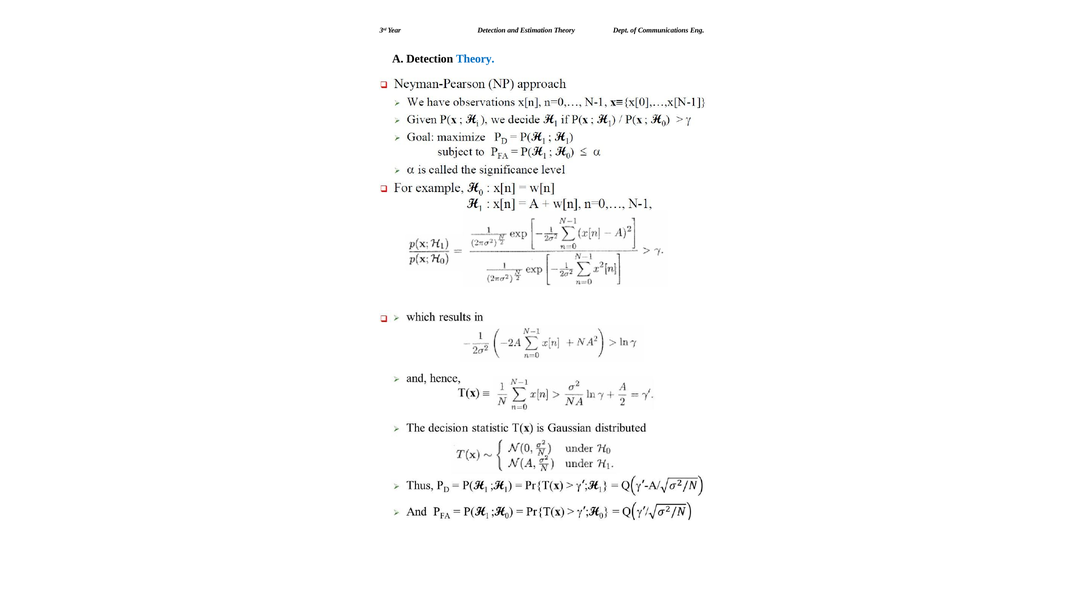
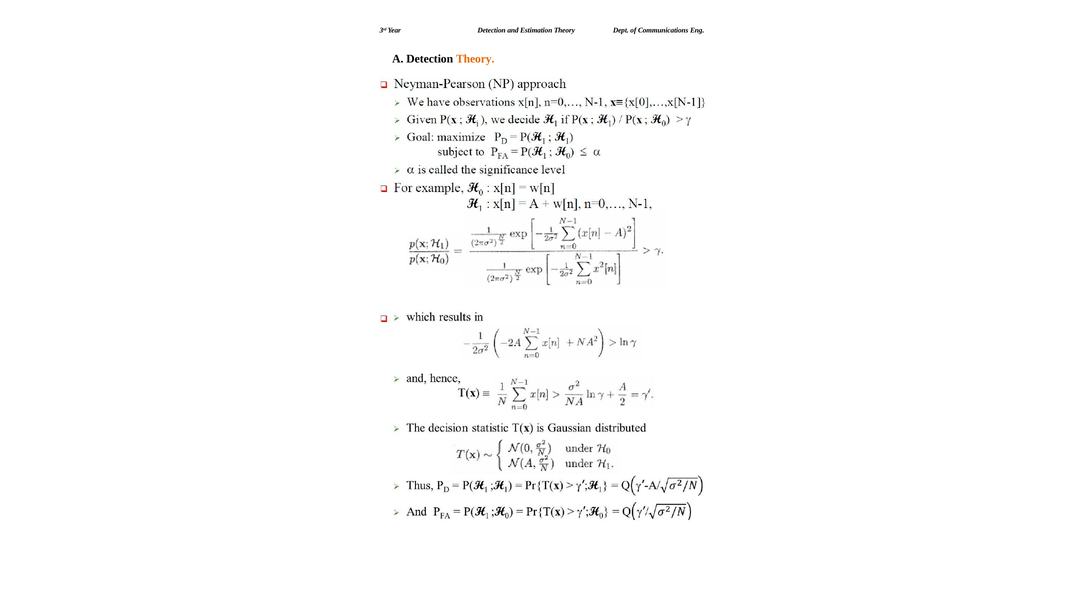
Theory colour: blue -> orange (475, 59)
